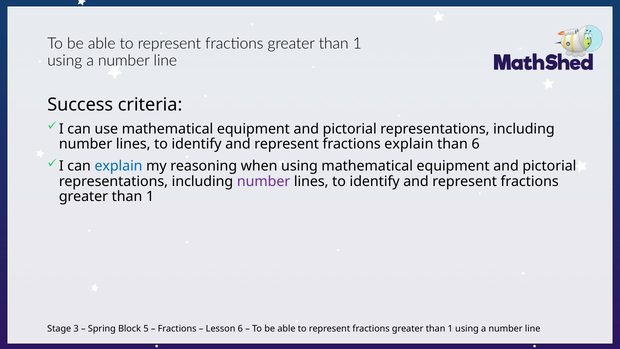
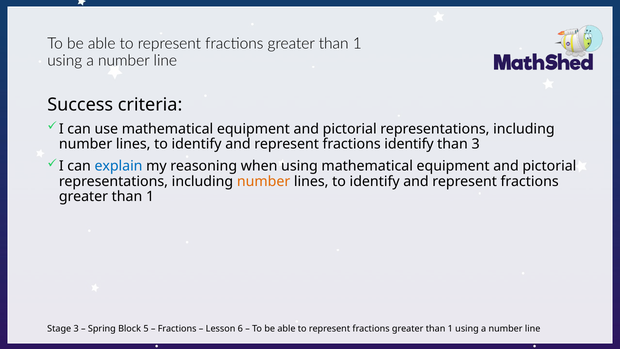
fractions explain: explain -> identify (409, 144)
than 6: 6 -> 3 (476, 144)
number colour: purple -> orange (264, 181)
